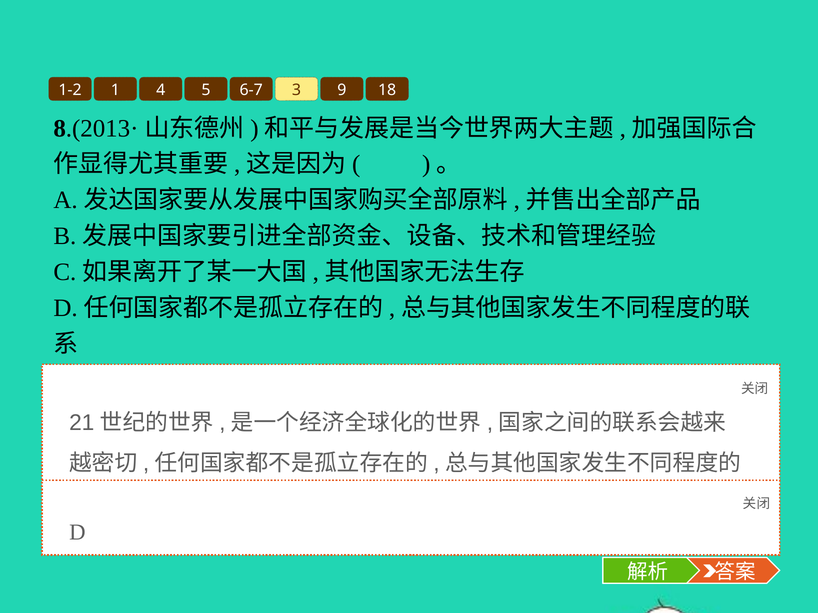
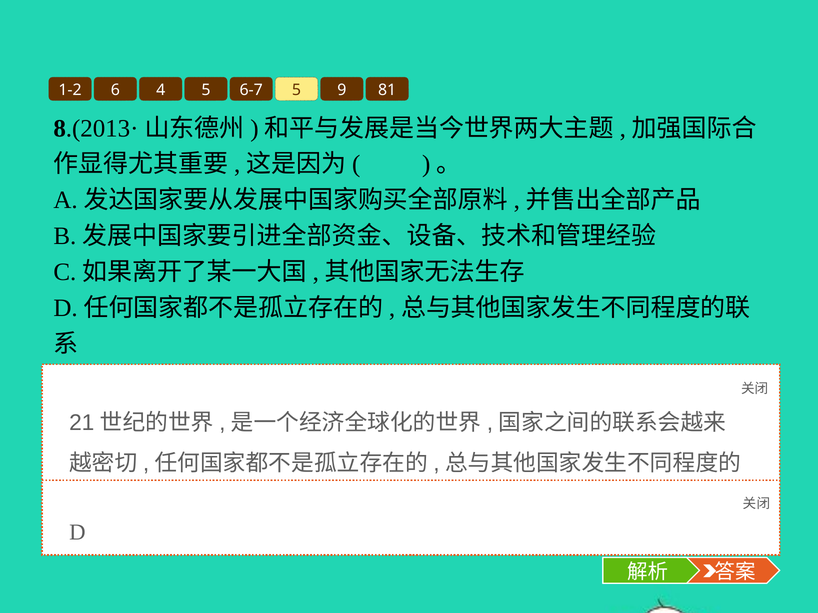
1: 1 -> 6 (115, 90)
6-7 3: 3 -> 5 (297, 90)
18: 18 -> 81 (387, 90)
